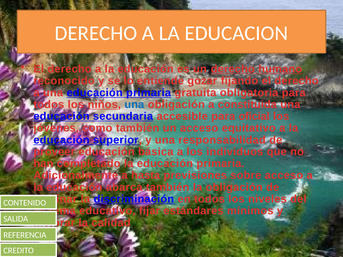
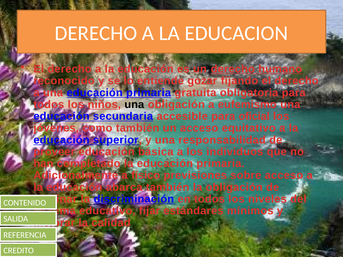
una colour: blue -> black (134, 105)
constituida: constituida -> eufemismo (247, 105)
hasta: hasta -> físico (146, 176)
